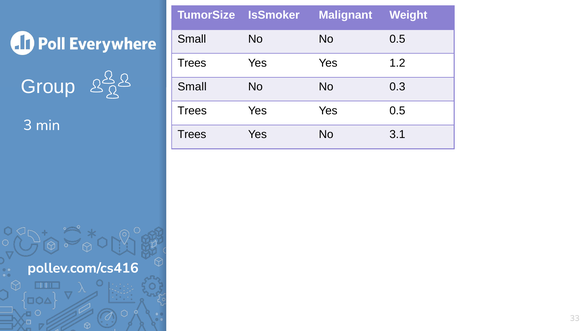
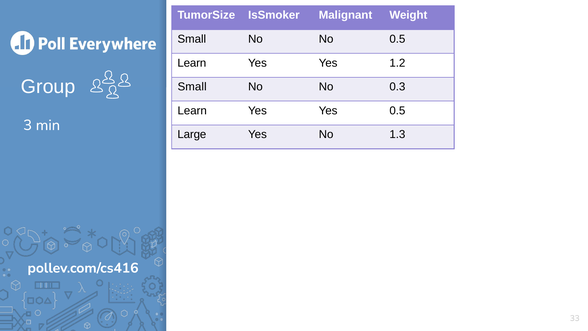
Trees: Trees -> Learn (192, 63)
Trees: Trees -> Learn (192, 111)
Trees: Trees -> Large (192, 134)
3.1: 3.1 -> 1.3 (397, 134)
